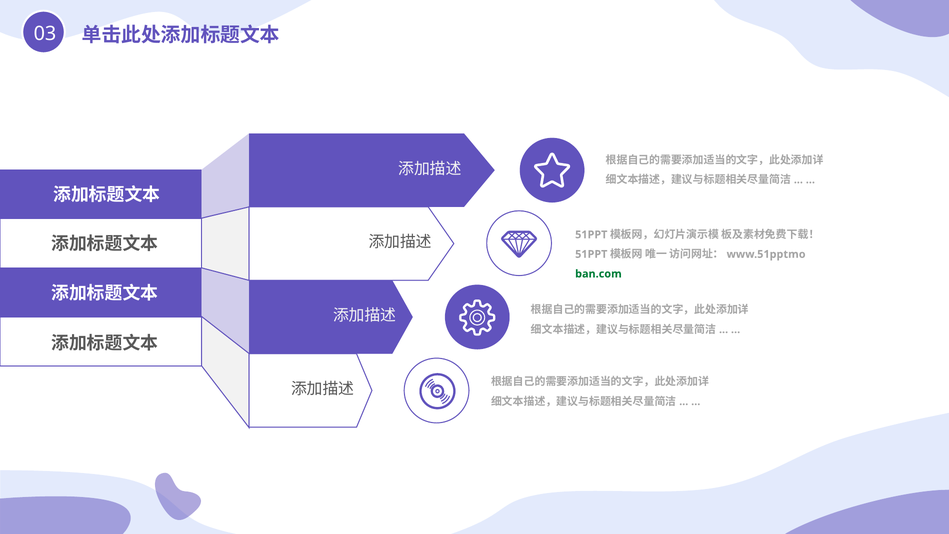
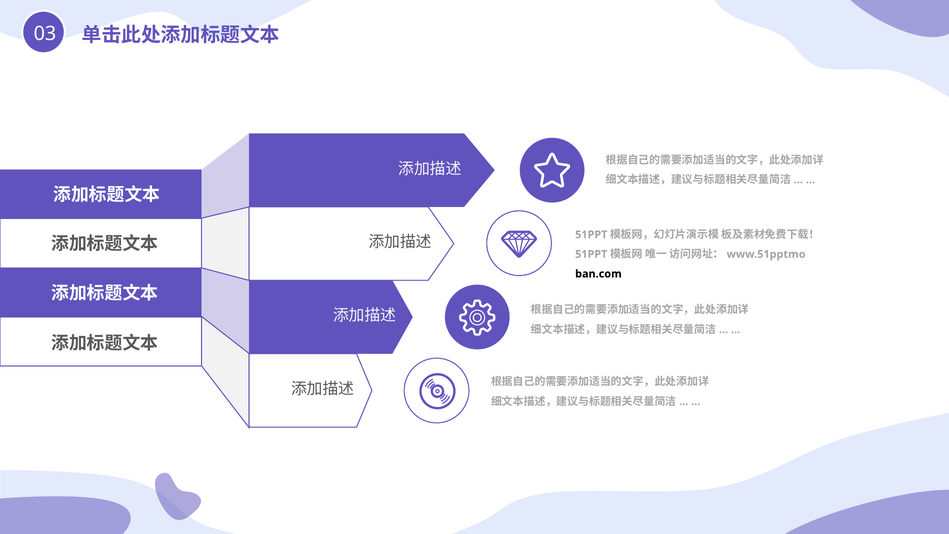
ban.com colour: green -> black (598, 274)
